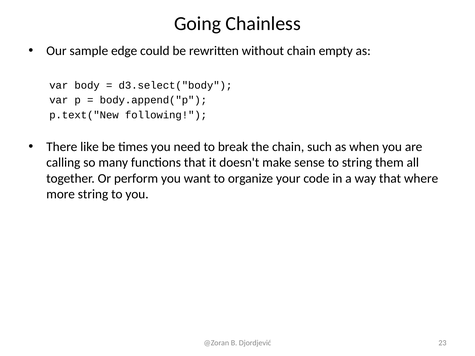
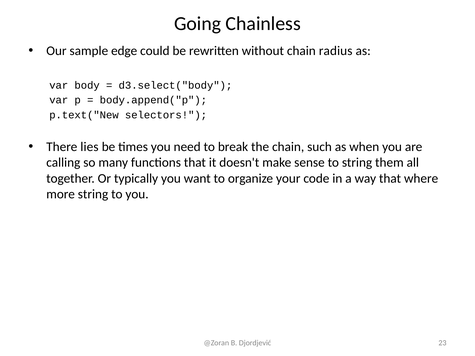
empty: empty -> radius (336, 51)
following: following -> selectors (166, 115)
like: like -> lies (89, 147)
perform: perform -> typically (136, 179)
